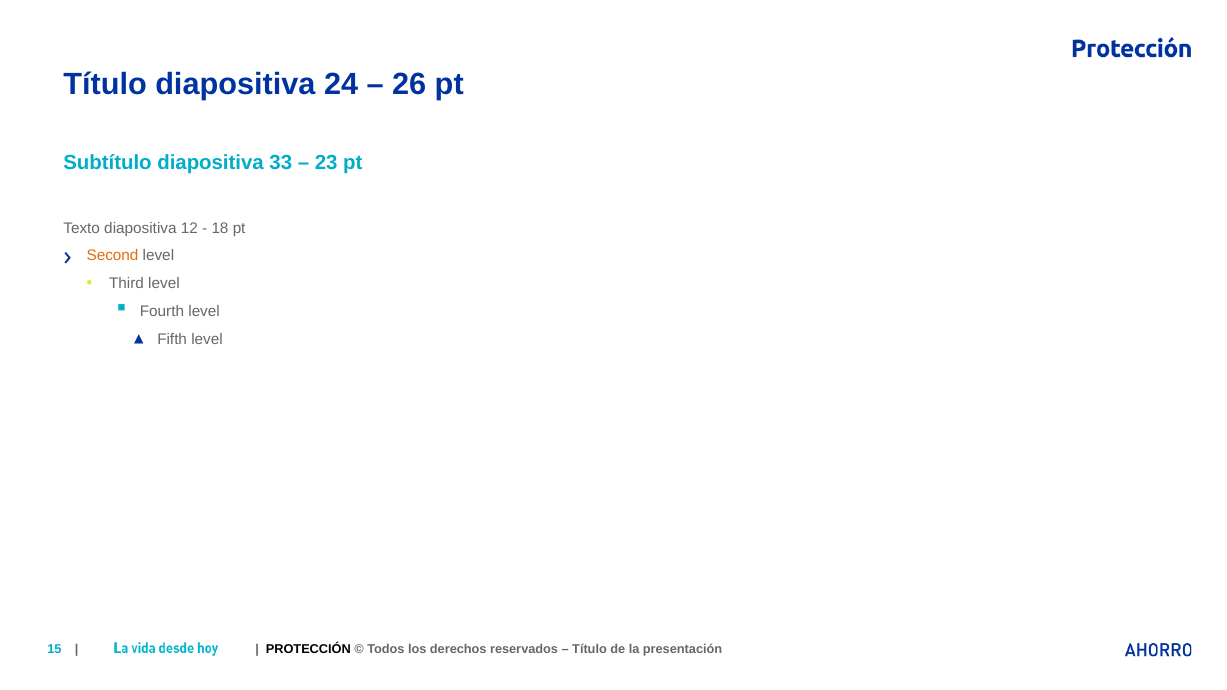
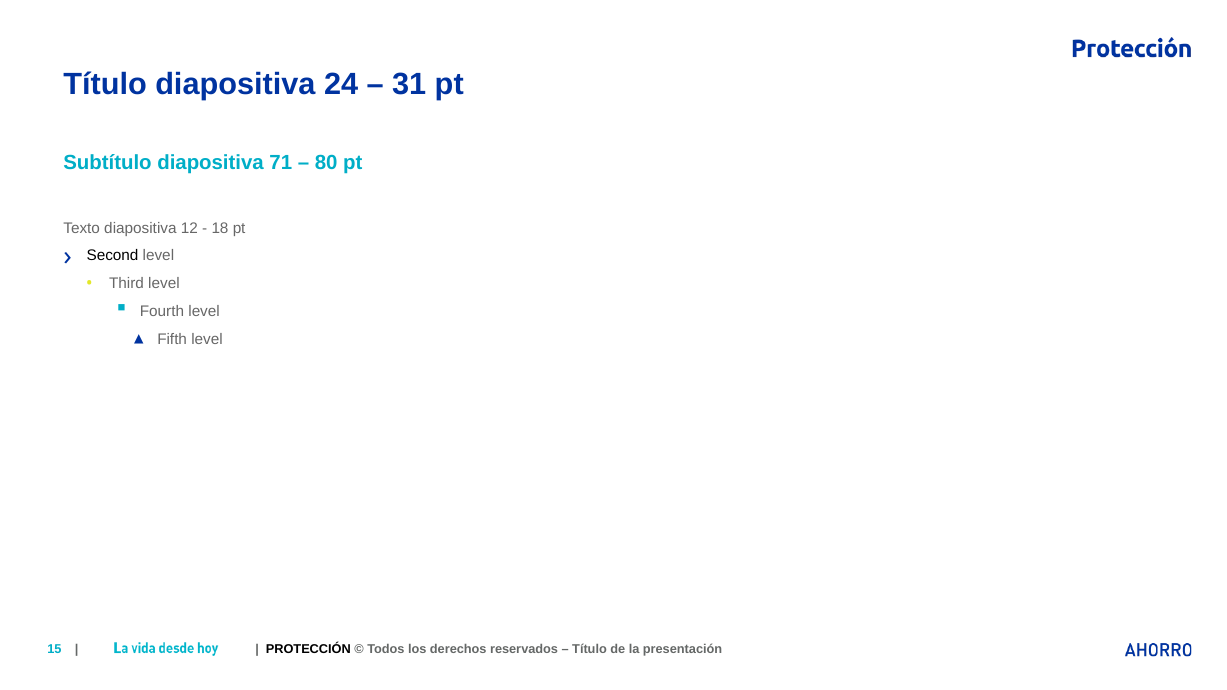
26: 26 -> 31 (409, 84)
33: 33 -> 71 (281, 162)
23: 23 -> 80 (326, 162)
Second colour: orange -> black (113, 256)
